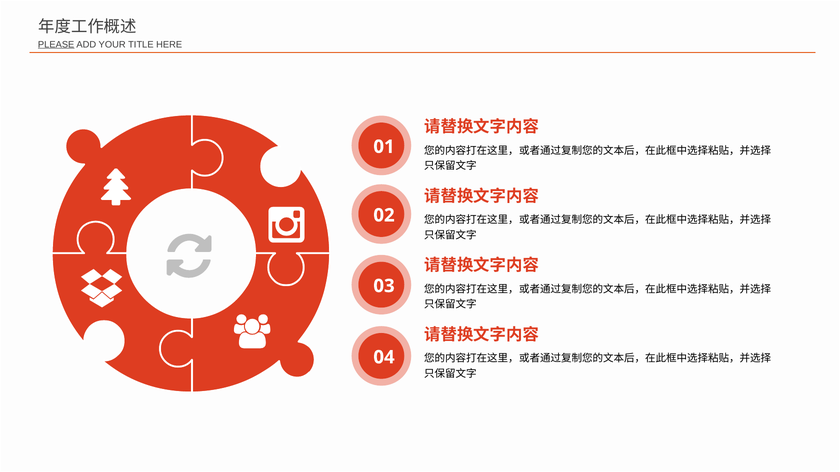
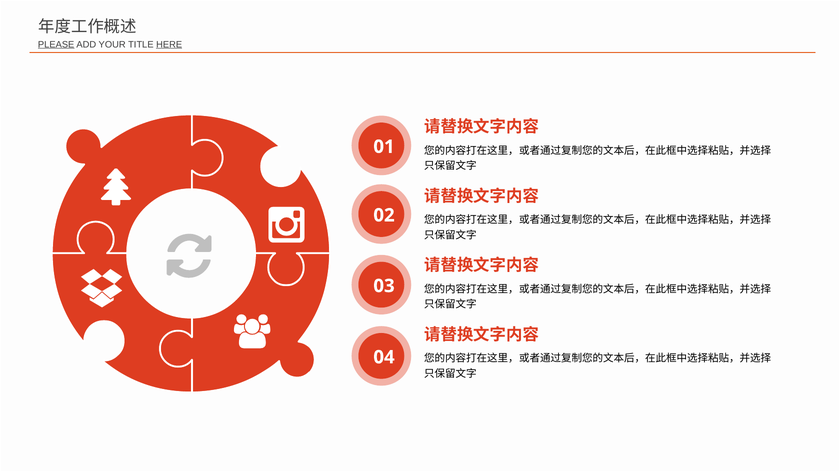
HERE underline: none -> present (169, 45)
